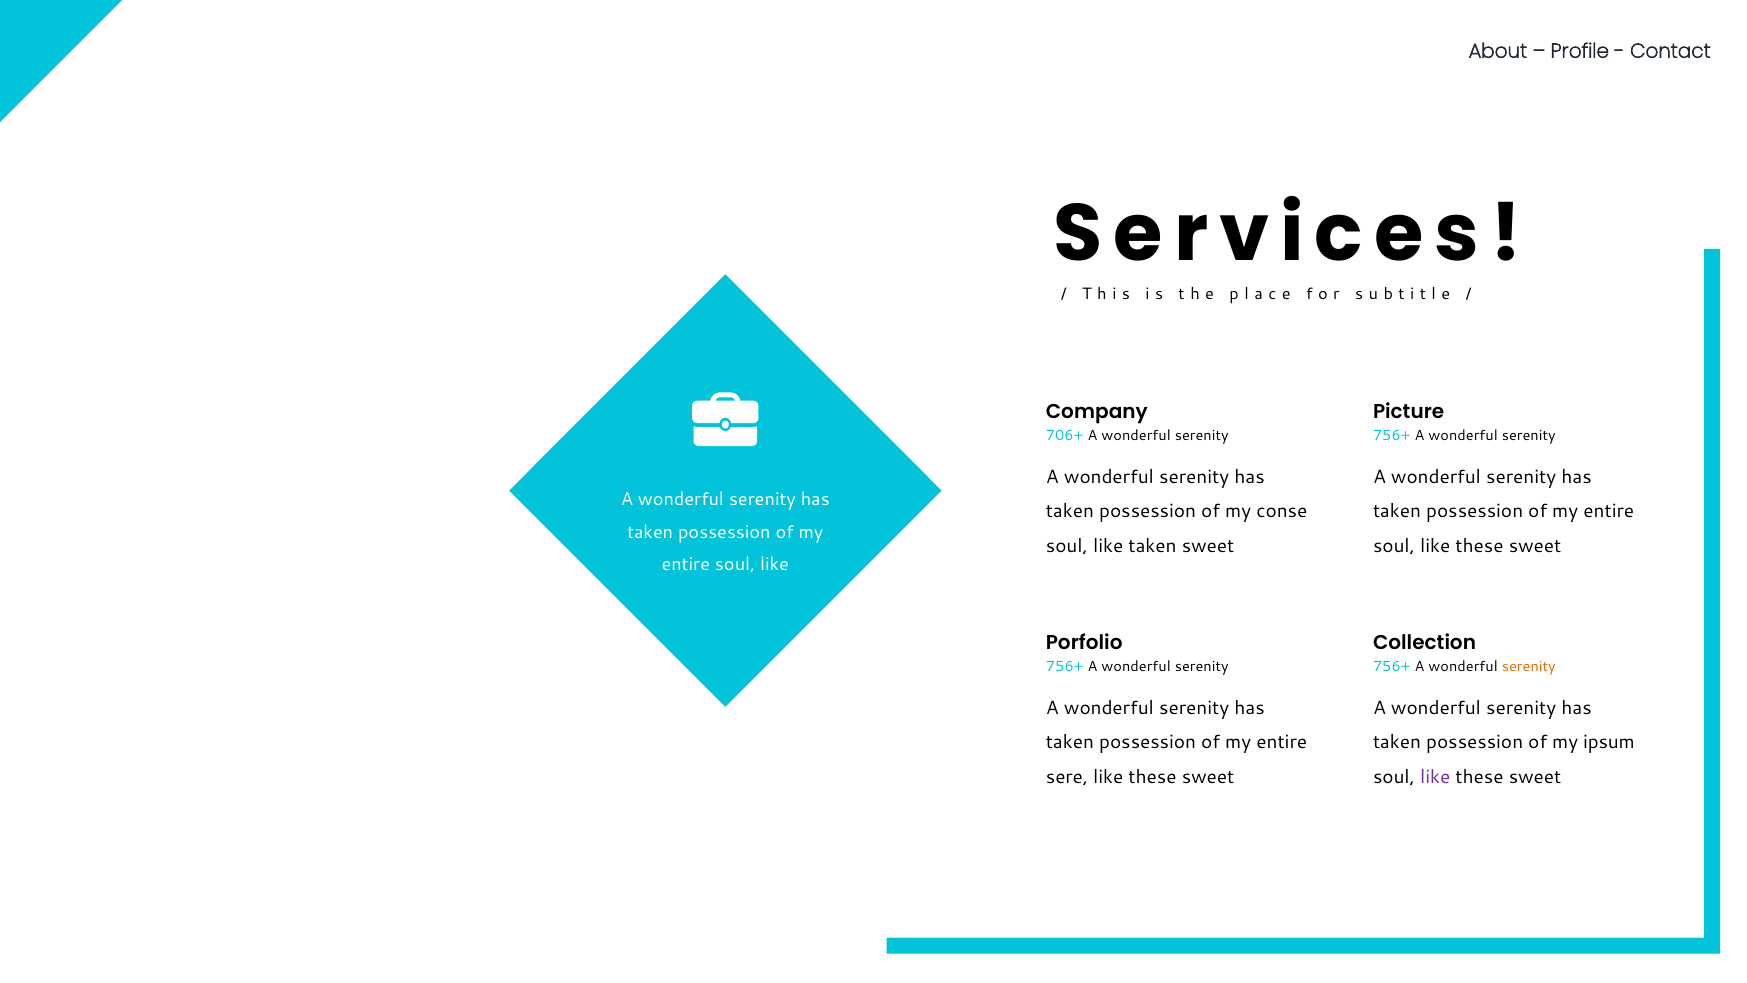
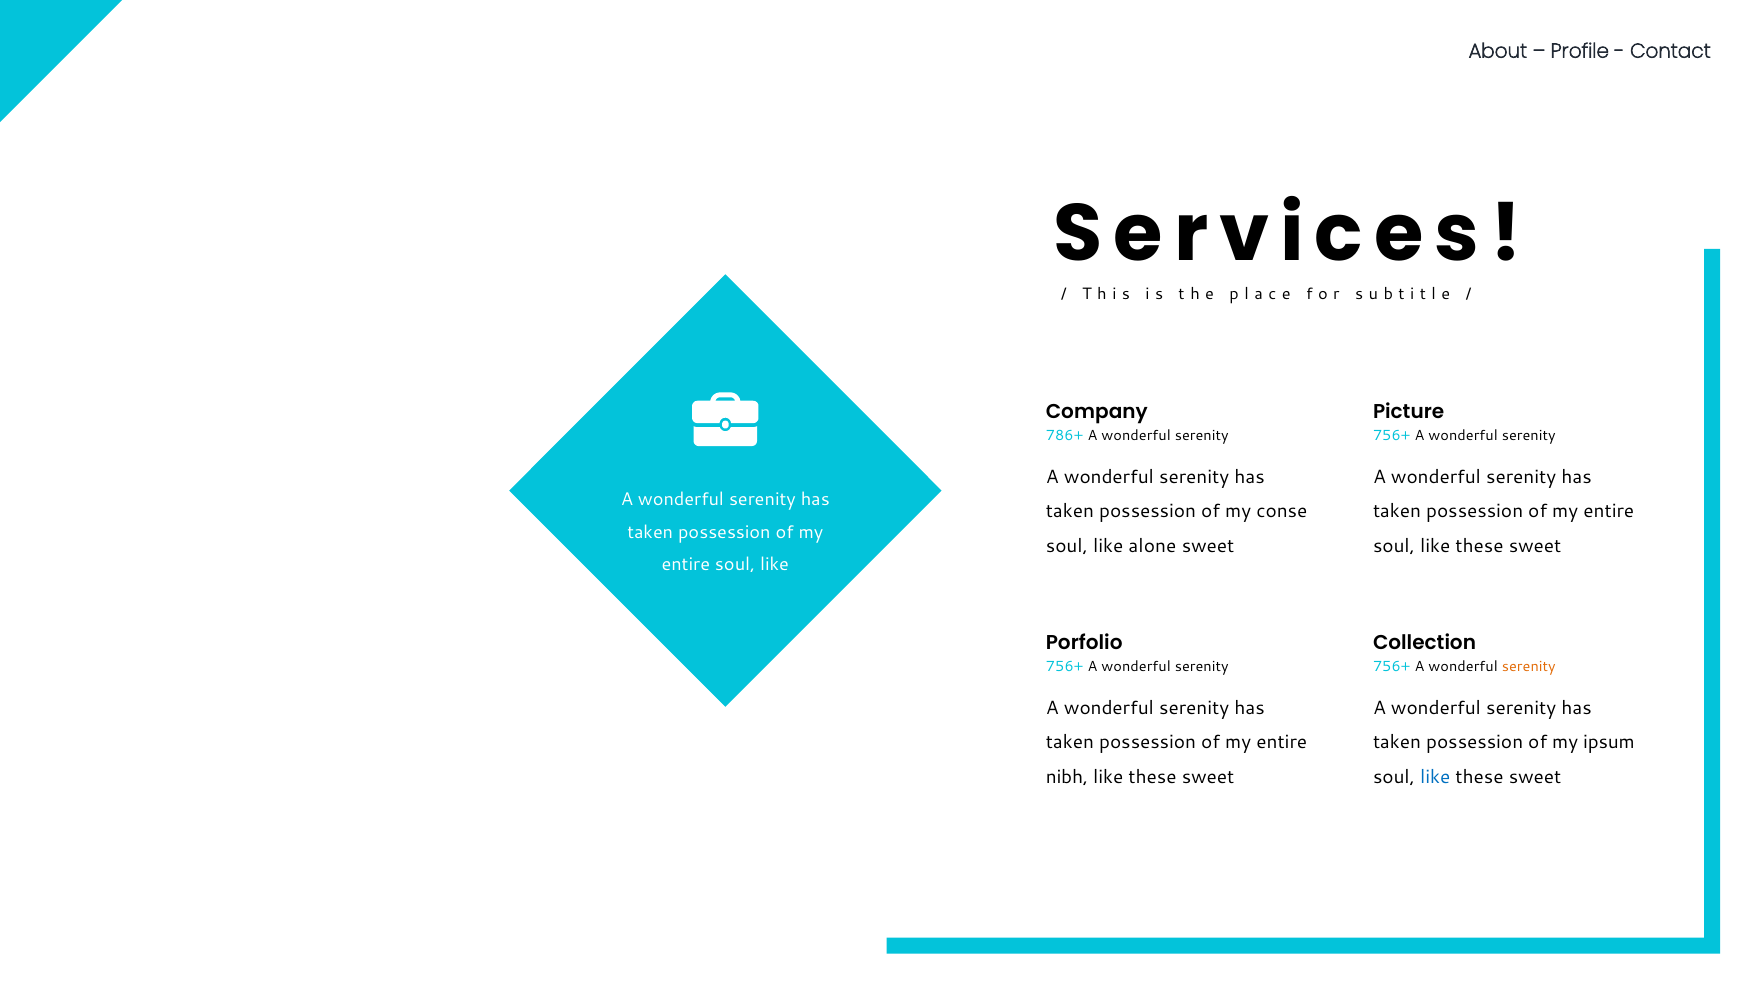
706+: 706+ -> 786+ (1065, 436)
like taken: taken -> alone (1152, 546)
sere: sere -> nibh (1067, 777)
like colour: purple -> blue (1435, 777)
